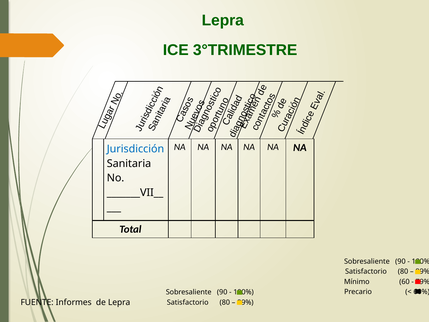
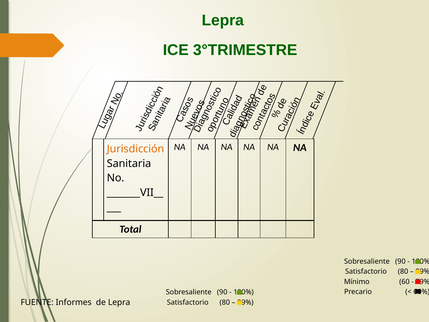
Jurisdicción colour: blue -> orange (135, 149)
